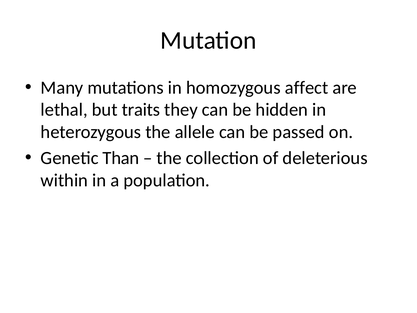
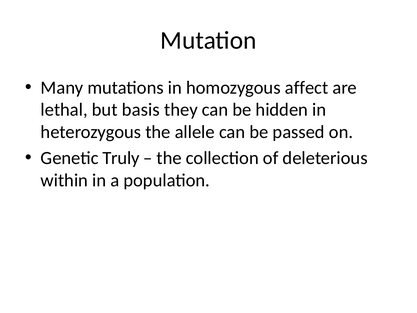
traits: traits -> basis (141, 110)
Than: Than -> Truly (121, 158)
